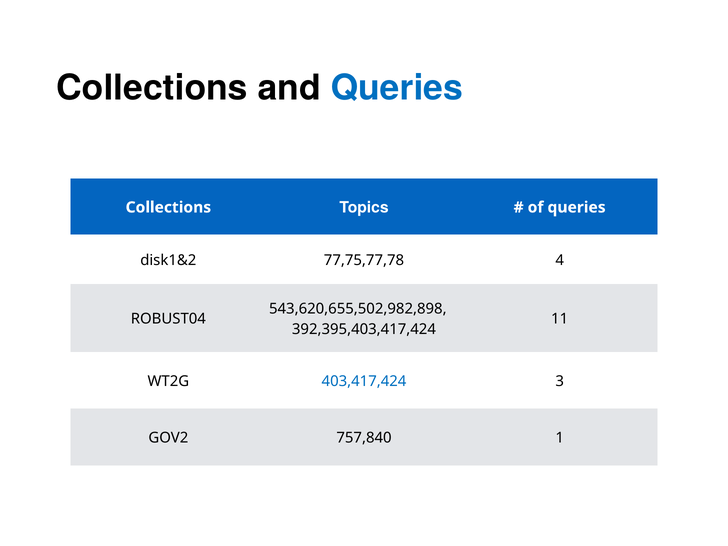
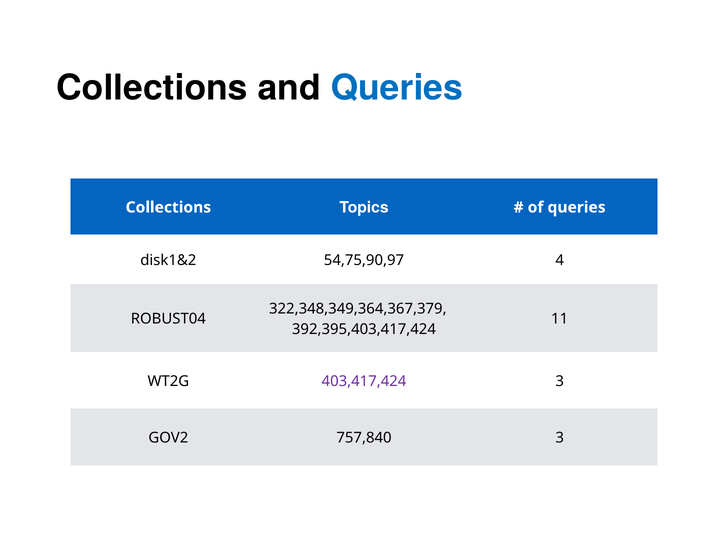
77,75,77,78: 77,75,77,78 -> 54,75,90,97 (364, 260)
543,620,655,502,982,898: 543,620,655,502,982,898 -> 322,348,349,364,367,379 (358, 309)
403,417,424 colour: blue -> purple (364, 381)
757,840 1: 1 -> 3 (560, 438)
